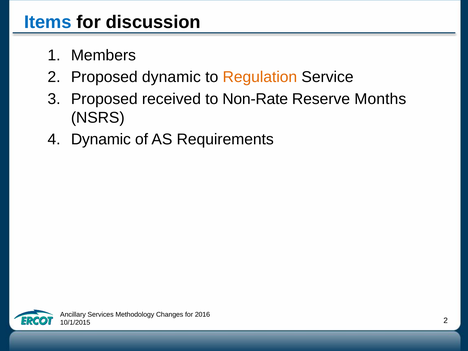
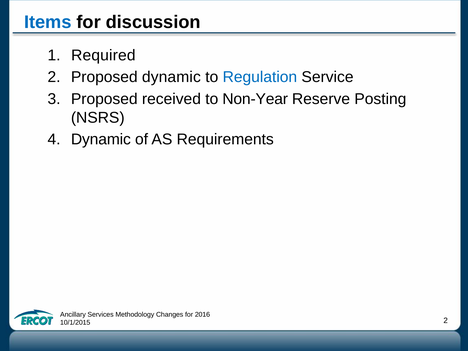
Members: Members -> Required (103, 55)
Regulation colour: orange -> blue (260, 77)
Non-Rate: Non-Rate -> Non-Year (255, 99)
Months: Months -> Posting (380, 99)
